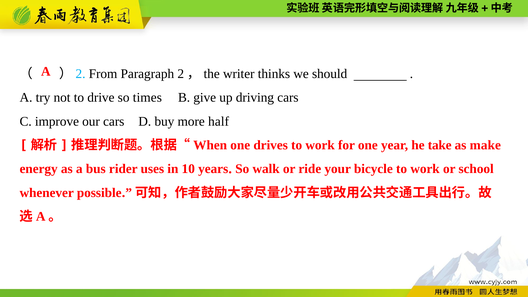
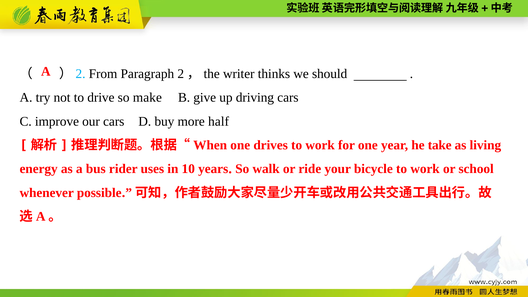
times: times -> make (147, 98)
make: make -> living (485, 145)
